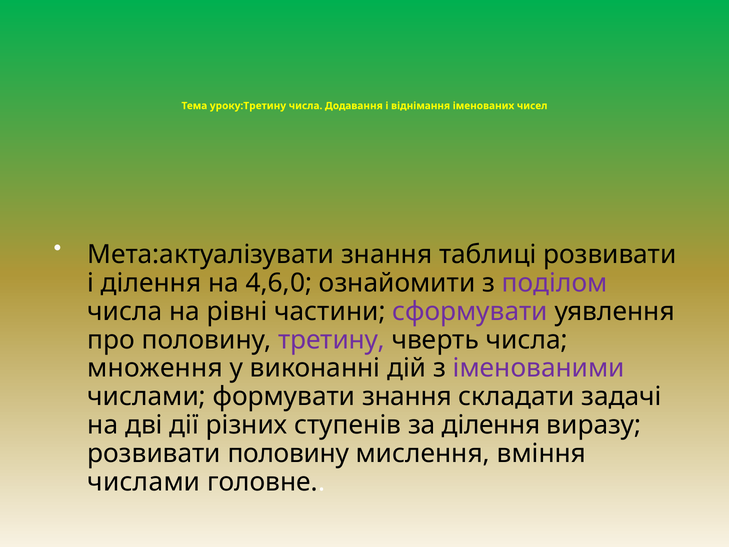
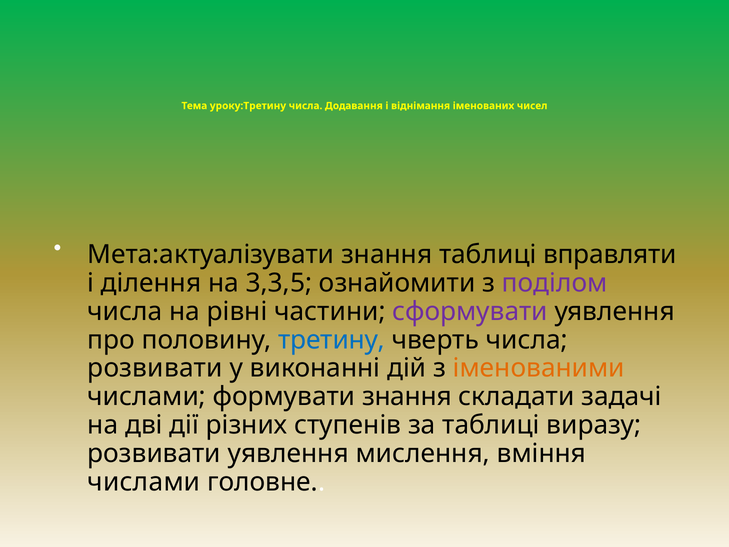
таблиці розвивати: розвивати -> вправляти (610, 254)
4,6,0: 4,6,0 -> 3,3,5 (279, 283)
третину colour: purple -> blue (332, 340)
множення: множення -> розвивати (155, 368)
іменованими colour: purple -> orange (539, 368)
за ділення: ділення -> таблиці (491, 425)
розвивати половину: половину -> уявлення (288, 453)
